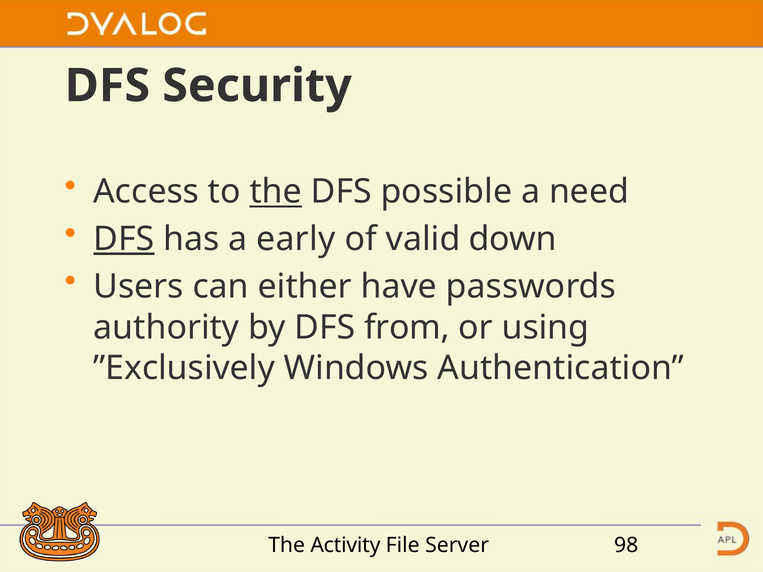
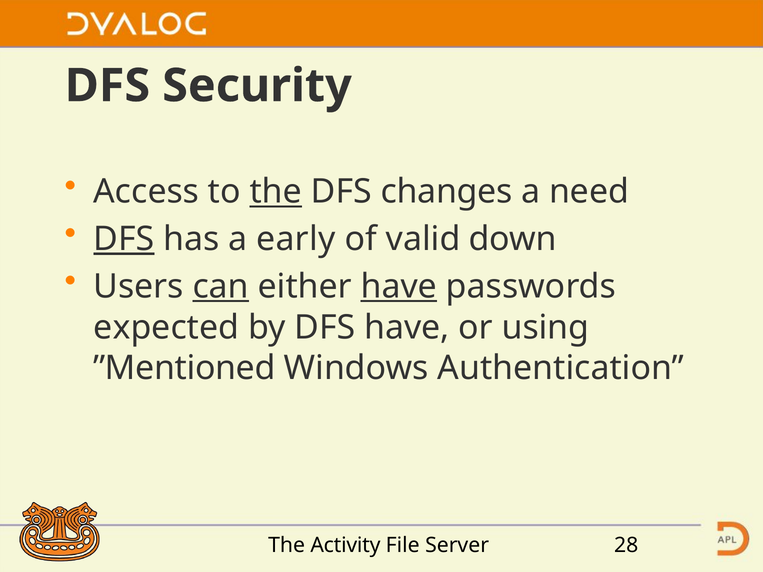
possible: possible -> changes (447, 192)
can underline: none -> present (221, 287)
have underline: none -> present (399, 287)
authority: authority -> expected (166, 327)
DFS from: from -> have (407, 327)
”Exclusively: ”Exclusively -> ”Mentioned (184, 368)
98: 98 -> 28 (626, 546)
